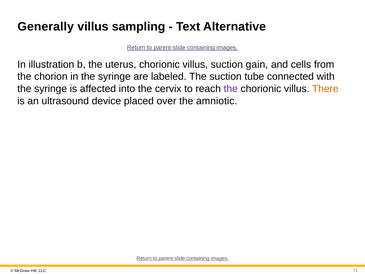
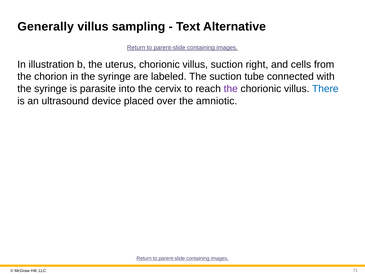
gain: gain -> right (257, 64)
affected: affected -> parasite (98, 89)
There colour: orange -> blue (325, 89)
